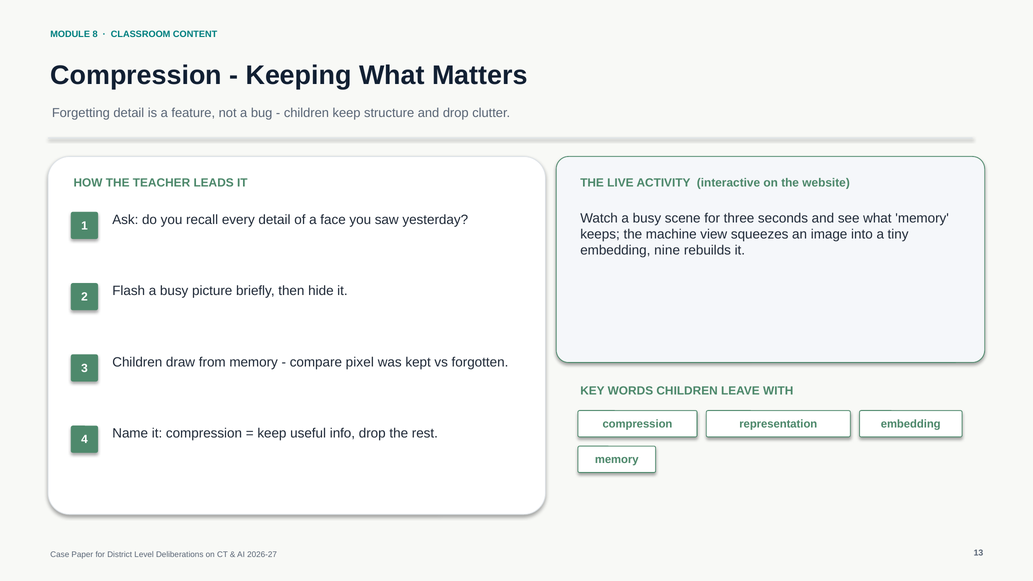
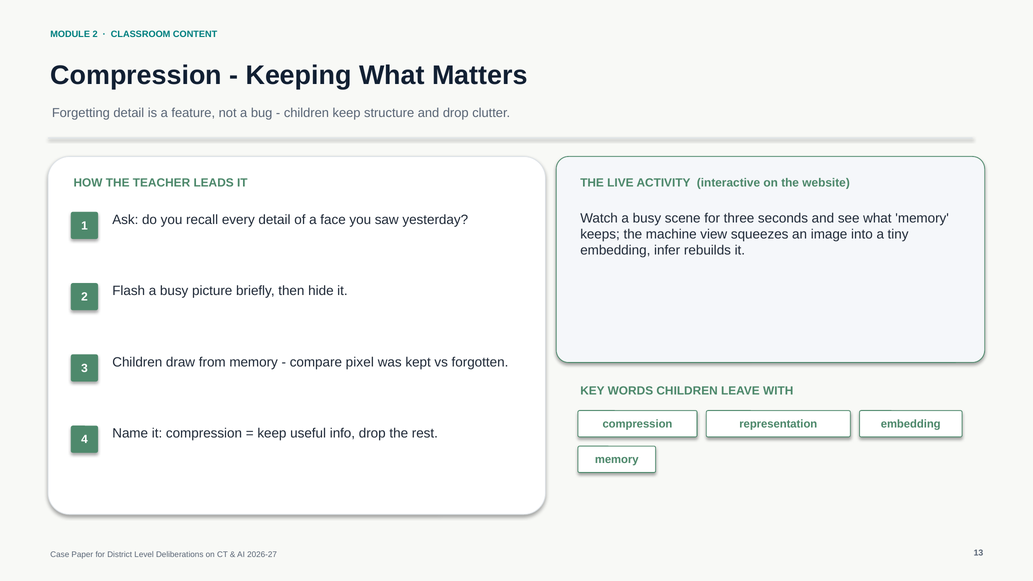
MODULE 8: 8 -> 2 (95, 34)
nine: nine -> infer (667, 250)
